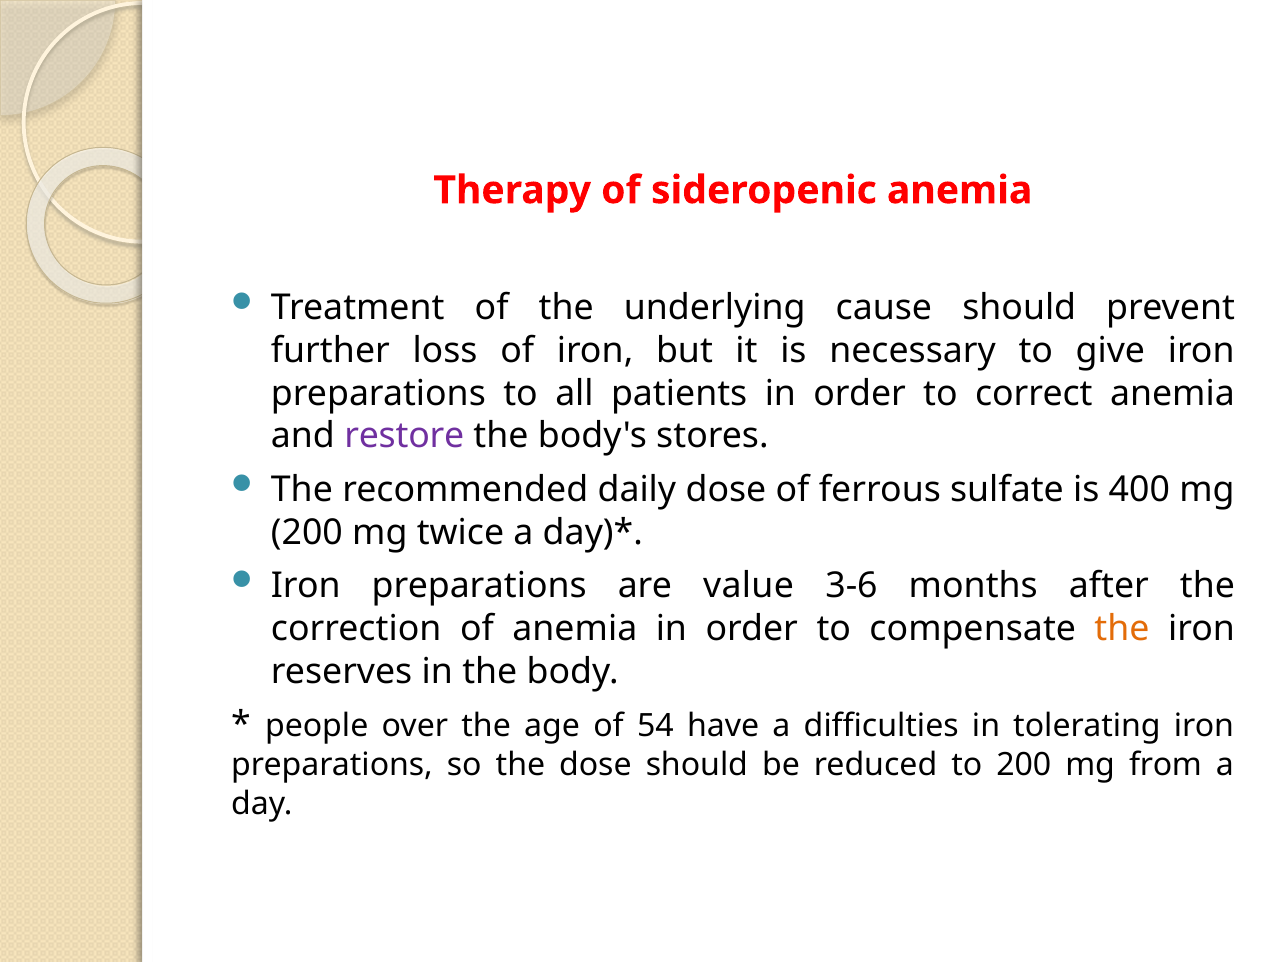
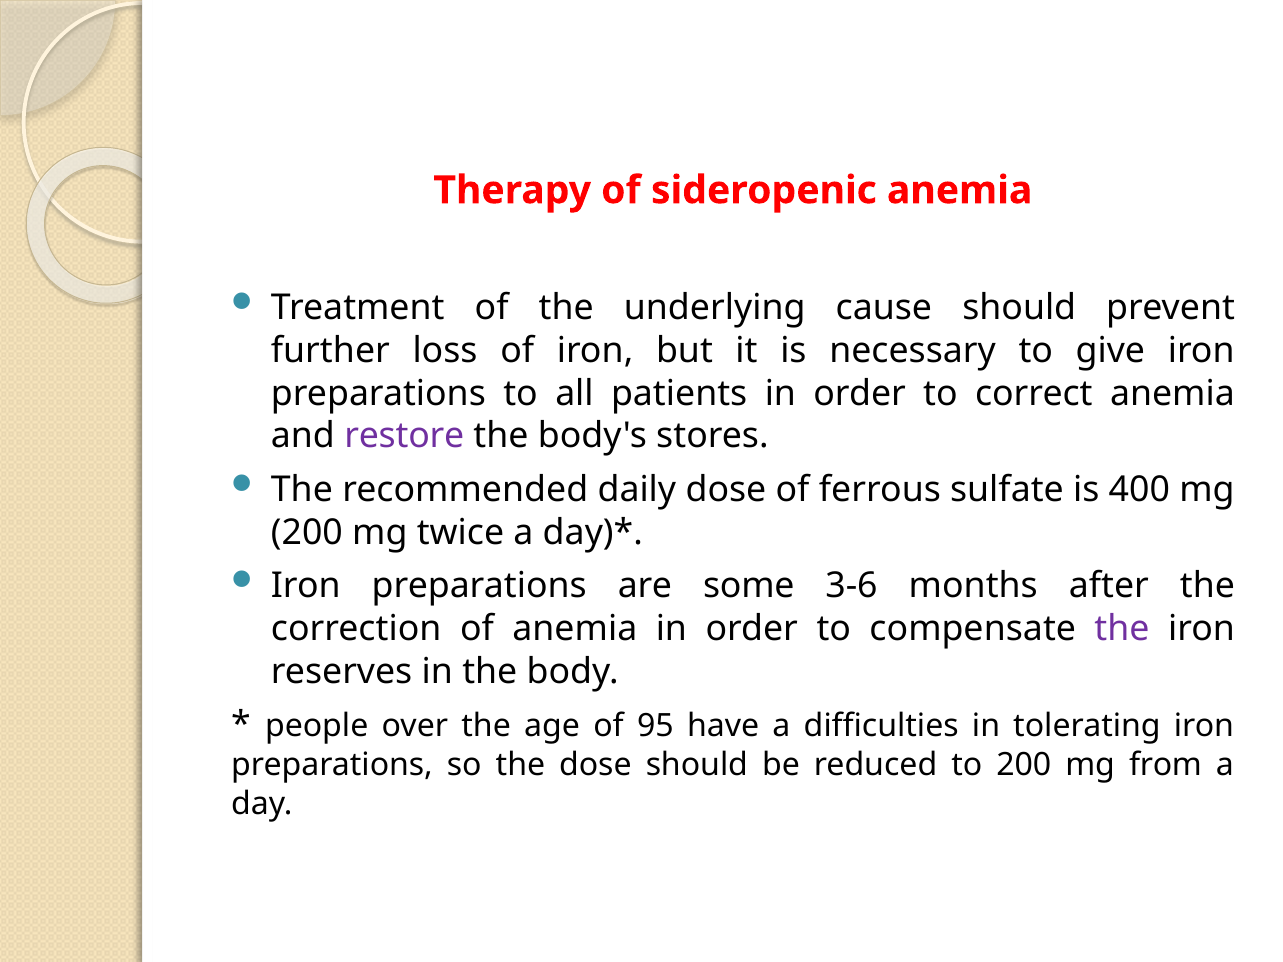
value: value -> some (749, 586)
the colour: orange -> purple (1122, 629)
54: 54 -> 95 (655, 726)
